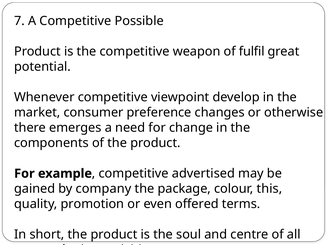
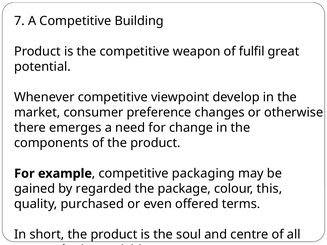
Possible: Possible -> Building (139, 21)
advertised: advertised -> packaging (203, 174)
company: company -> regarded (104, 189)
promotion: promotion -> purchased (92, 204)
